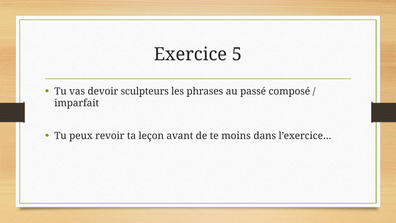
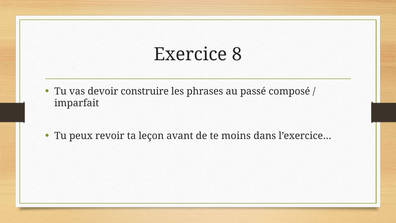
5: 5 -> 8 (237, 54)
sculpteurs: sculpteurs -> construire (145, 91)
